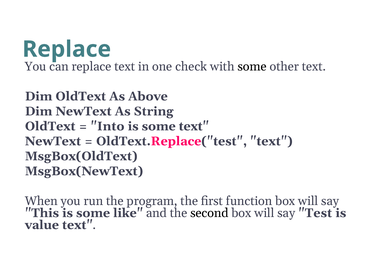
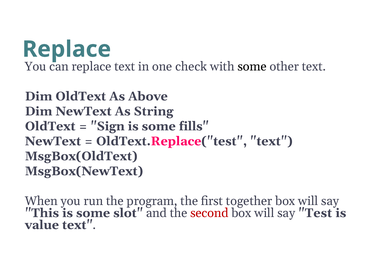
Into: Into -> Sign (108, 126)
some text: text -> fills (194, 126)
function: function -> together (249, 201)
like: like -> slot (128, 213)
second colour: black -> red (209, 213)
